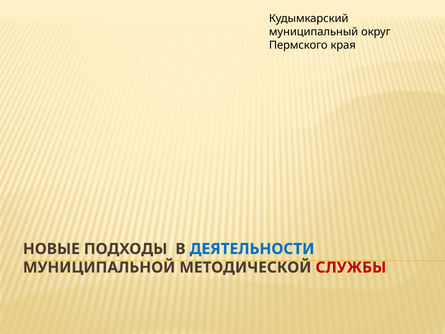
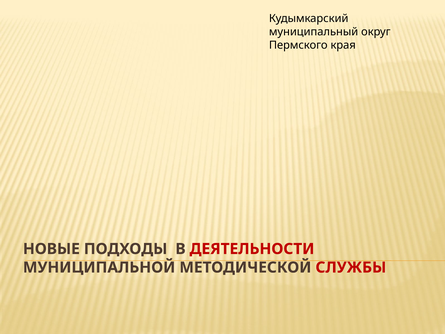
ДЕЯТЕЛЬНОСТИ colour: blue -> red (252, 249)
